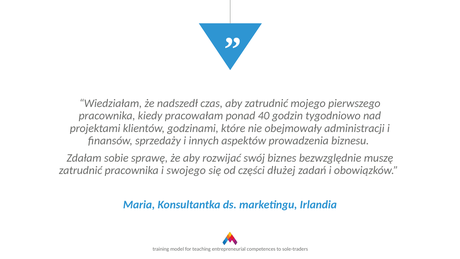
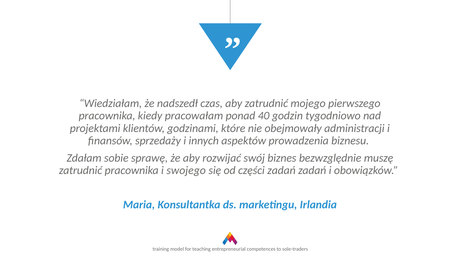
części dłużej: dłużej -> zadań (281, 170)
